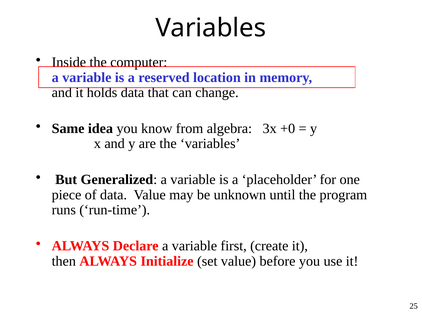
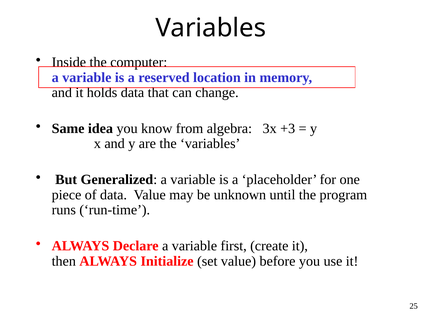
+0: +0 -> +3 (288, 129)
